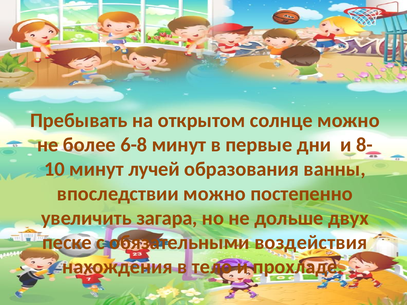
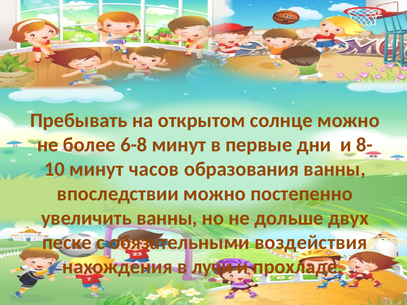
лучей: лучей -> часов (154, 169)
увеличить загара: загара -> ванны (167, 218)
тело: тело -> лучи (212, 267)
